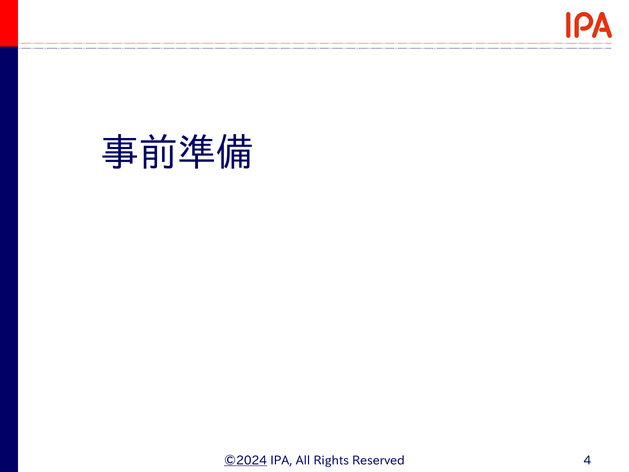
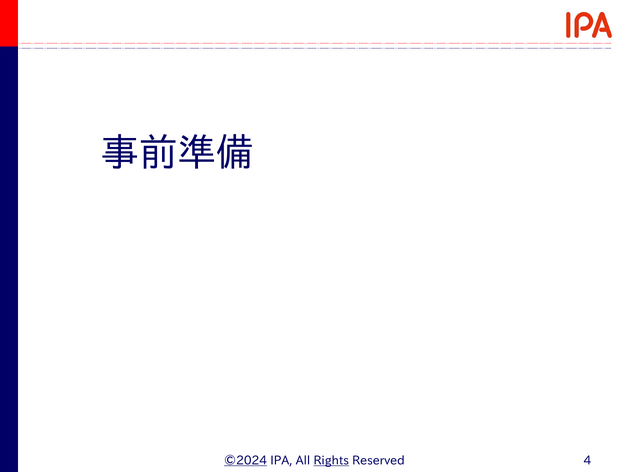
Rights underline: none -> present (331, 460)
